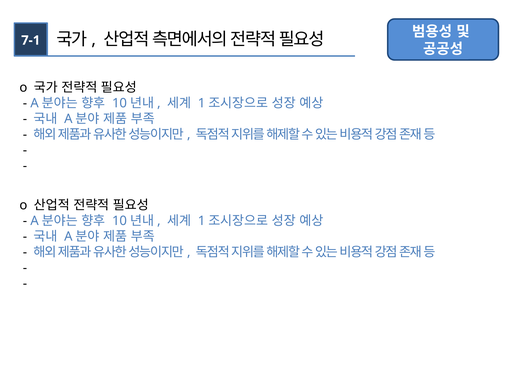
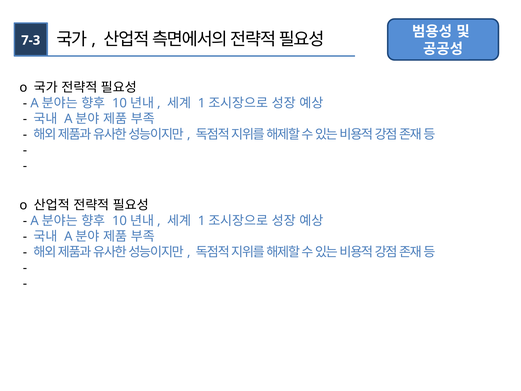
7-1: 7-1 -> 7-3 (31, 40)
